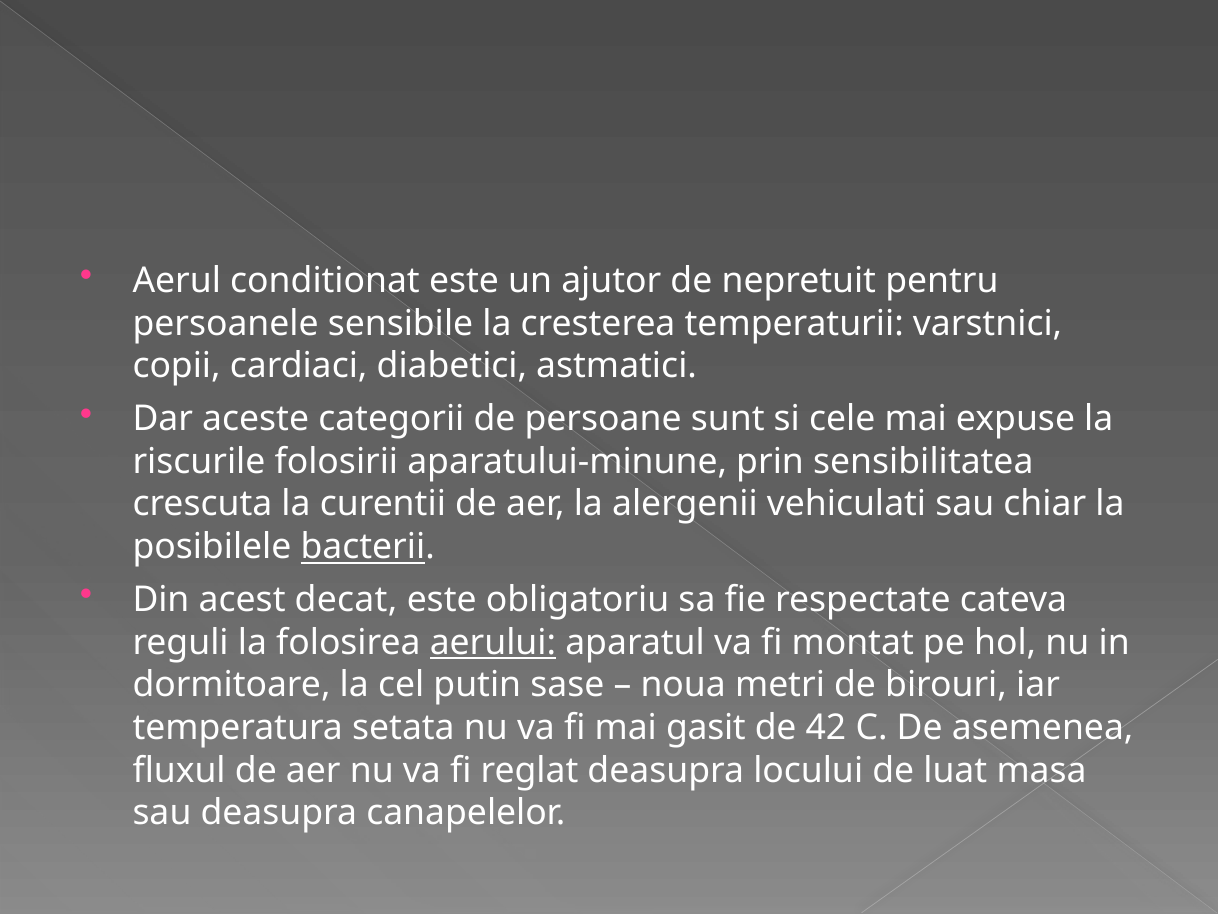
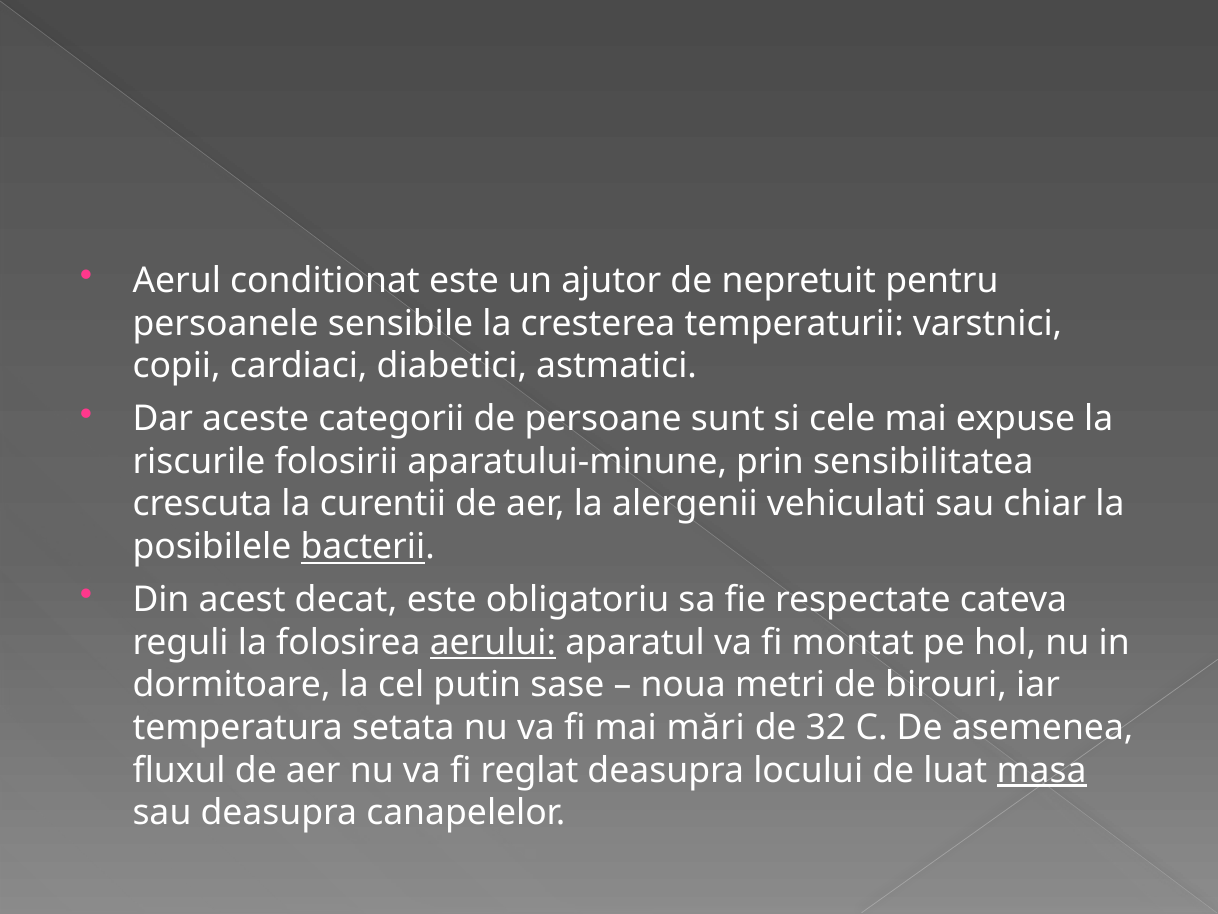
gasit: gasit -> mări (706, 727)
42: 42 -> 32 (826, 727)
masa underline: none -> present (1042, 770)
